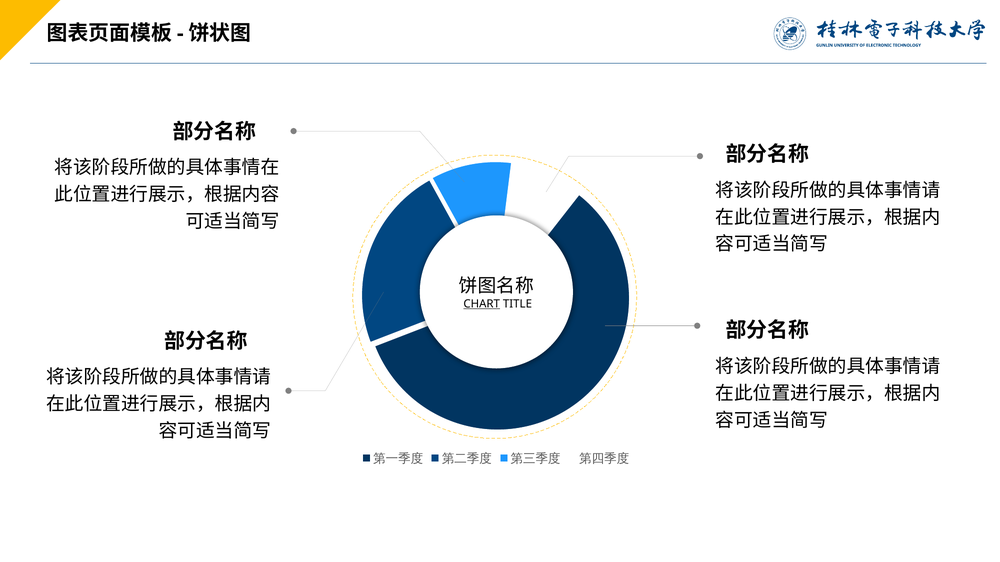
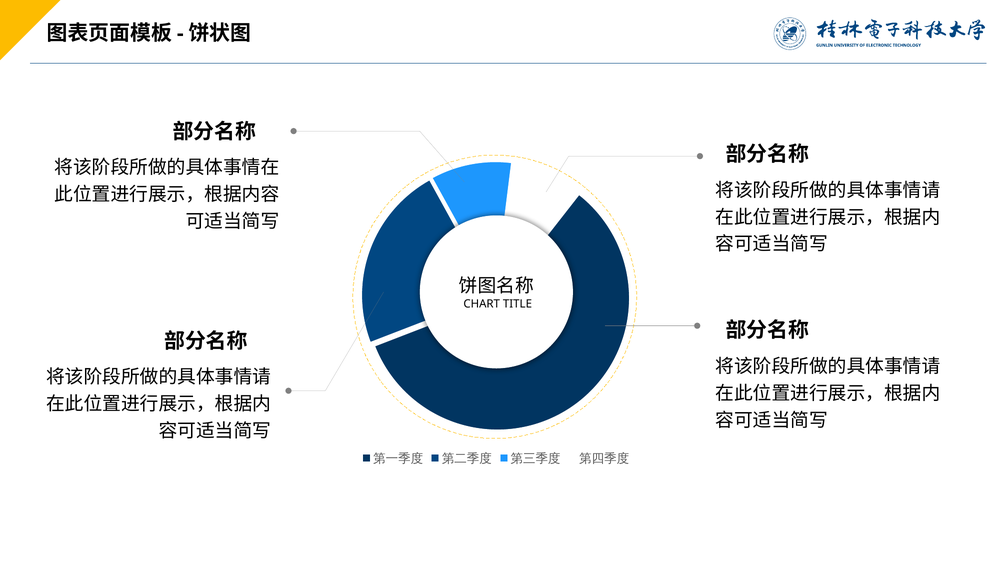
CHART underline: present -> none (482, 304)
